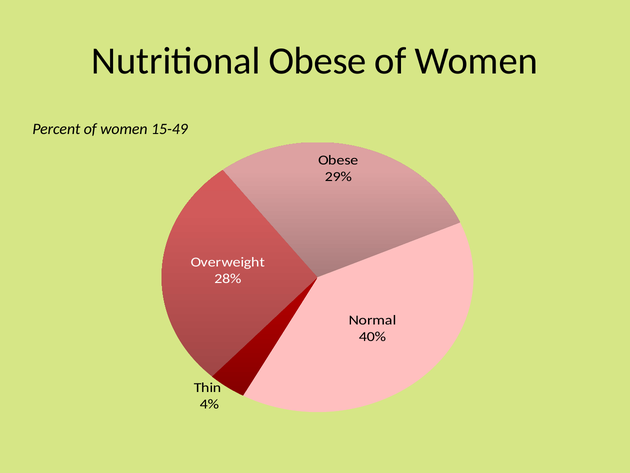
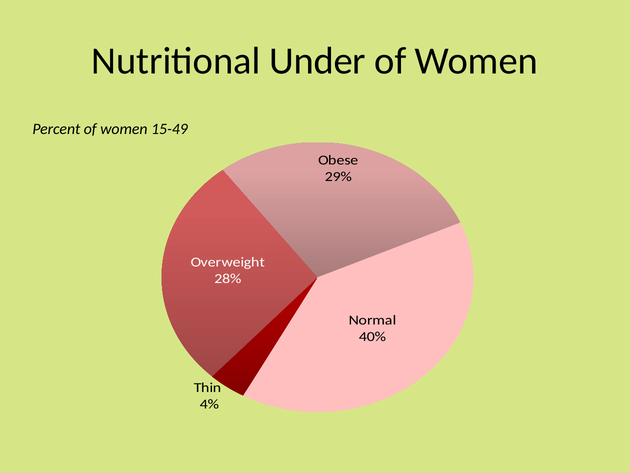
Nutritional Obese: Obese -> Under (318, 61)
